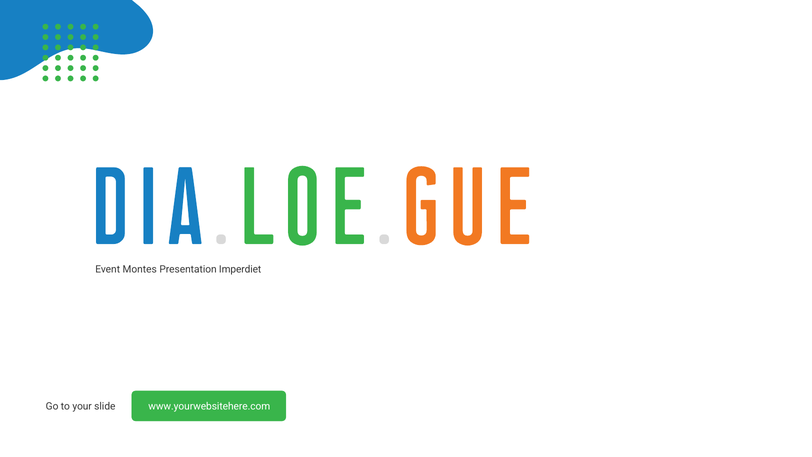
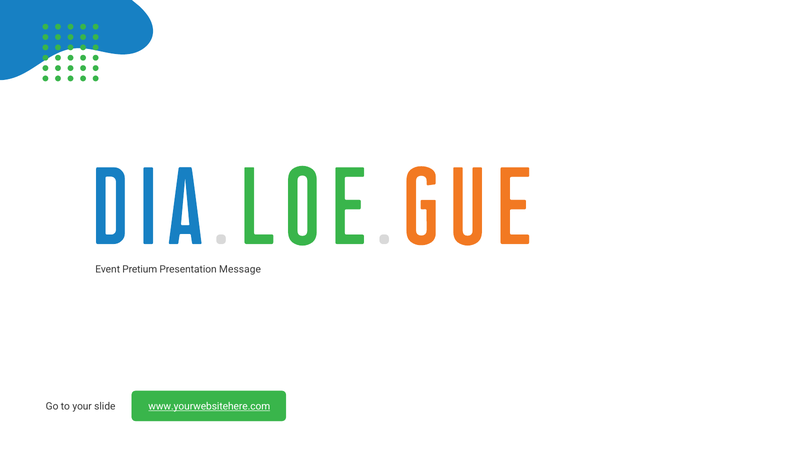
Montes: Montes -> Pretium (140, 269)
Imperdiet: Imperdiet -> Message (240, 269)
www.yourwebsitehere.com underline: none -> present (209, 406)
